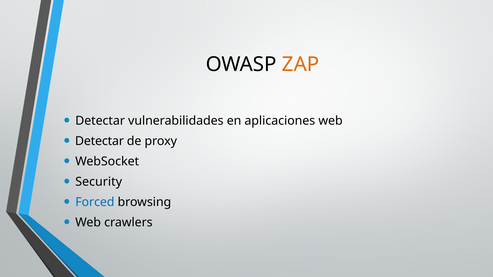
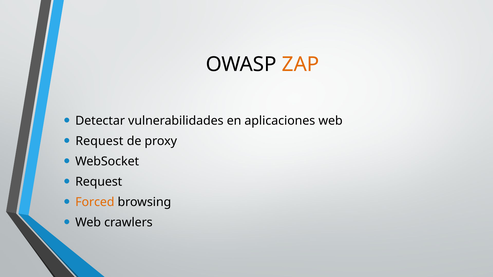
Detectar: Detectar -> Request (99, 141)
Security: Security -> Request (99, 182)
Forced colour: blue -> orange (95, 202)
